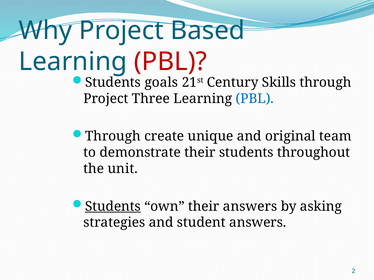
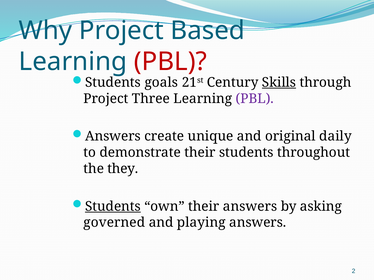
Skills underline: none -> present (279, 83)
PBL colour: blue -> purple (255, 99)
Through: Through -> Answers (113, 137)
team: team -> daily (335, 137)
unit: unit -> they (123, 169)
strategies: strategies -> governed (114, 223)
student: student -> playing (201, 223)
